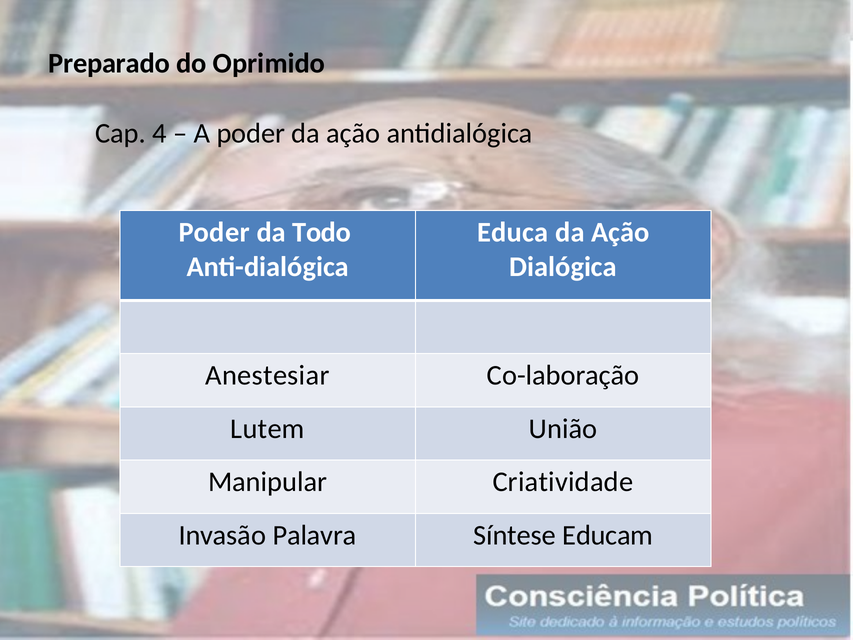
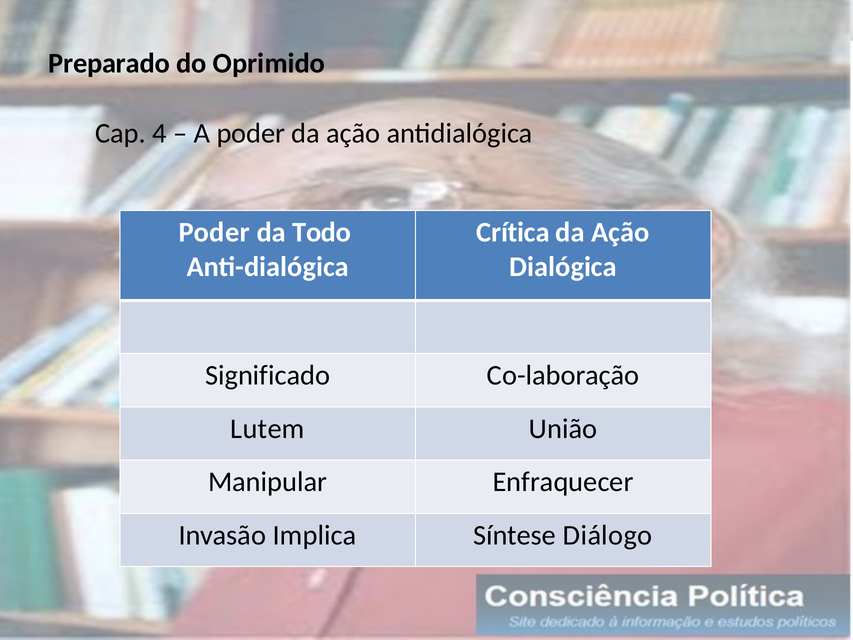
Educa: Educa -> Crítica (513, 232)
Anestesiar: Anestesiar -> Significado (268, 375)
Criatividade: Criatividade -> Enfraquecer (563, 482)
Palavra: Palavra -> Implica (314, 535)
Educam: Educam -> Diálogo (608, 535)
